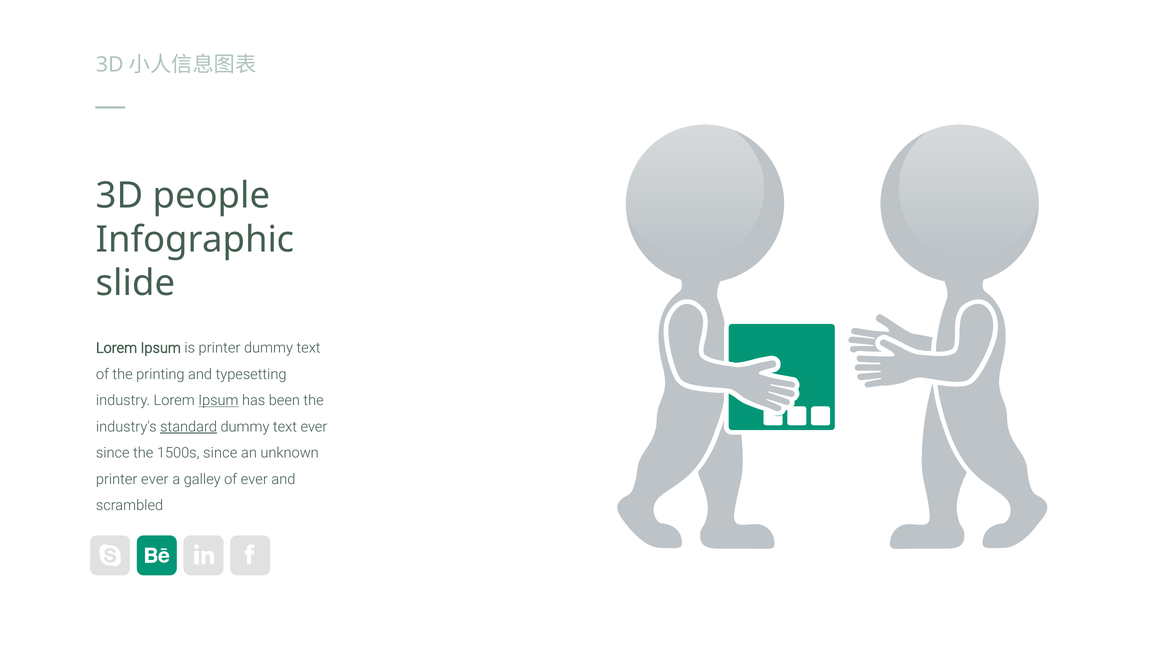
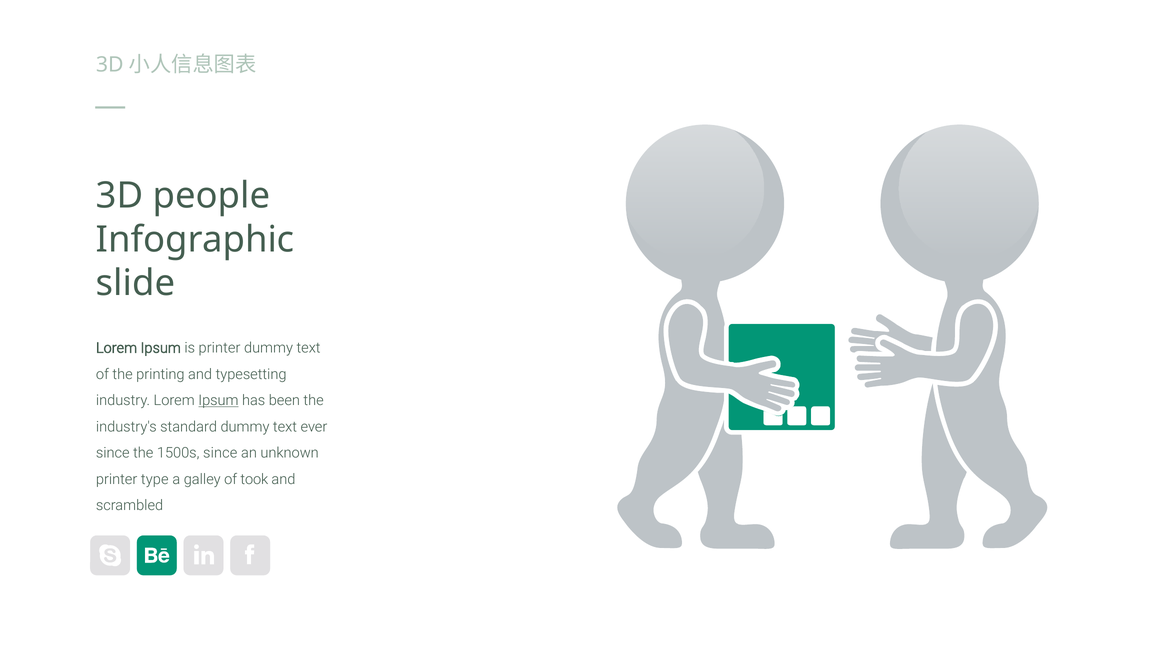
standard underline: present -> none (189, 427)
printer ever: ever -> type (155, 479)
of ever: ever -> took (254, 479)
